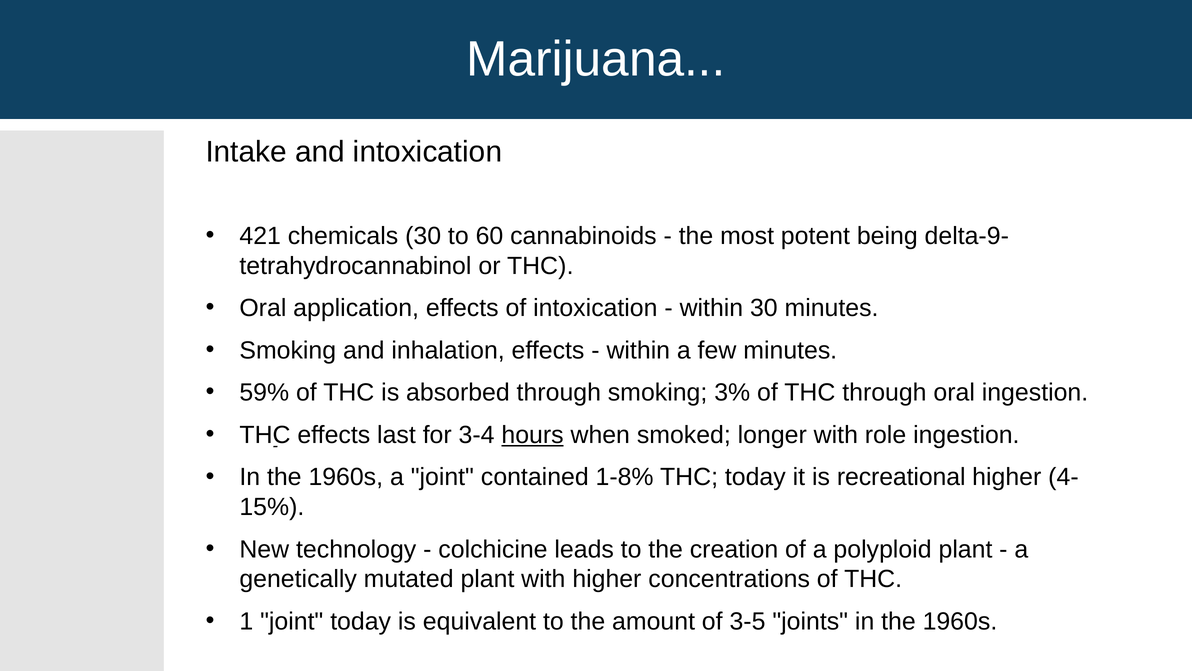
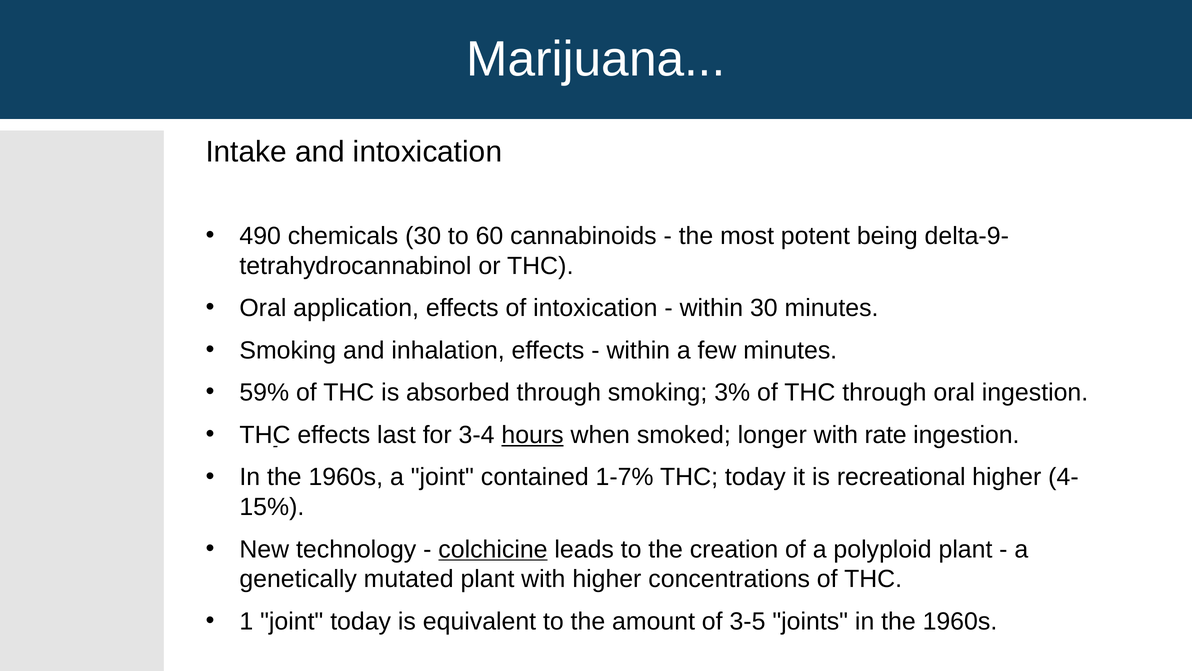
421: 421 -> 490 (260, 236)
role: role -> rate (886, 435)
1-8%: 1-8% -> 1-7% (625, 477)
colchicine underline: none -> present (493, 549)
